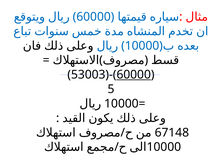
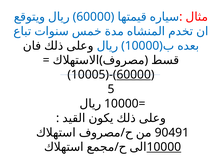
53003: 53003 -> 10005 (88, 74)
67148: 67148 -> 90491 (172, 132)
10000 underline: none -> present (164, 147)
